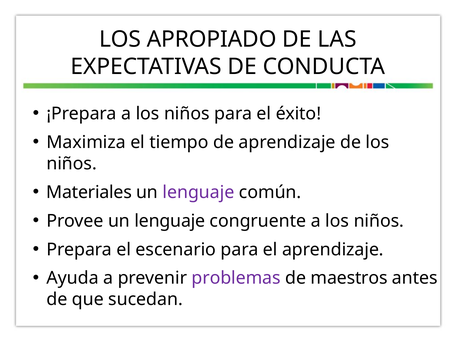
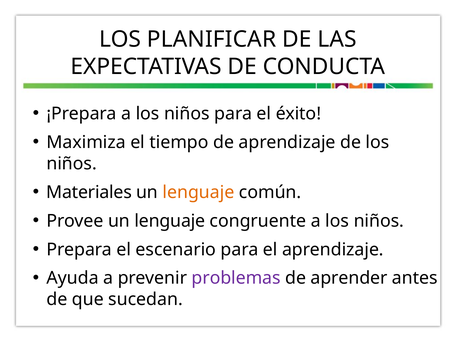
APROPIADO: APROPIADO -> PLANIFICAR (212, 39)
lenguaje colour: purple -> orange (198, 192)
maestros: maestros -> aprender (349, 278)
